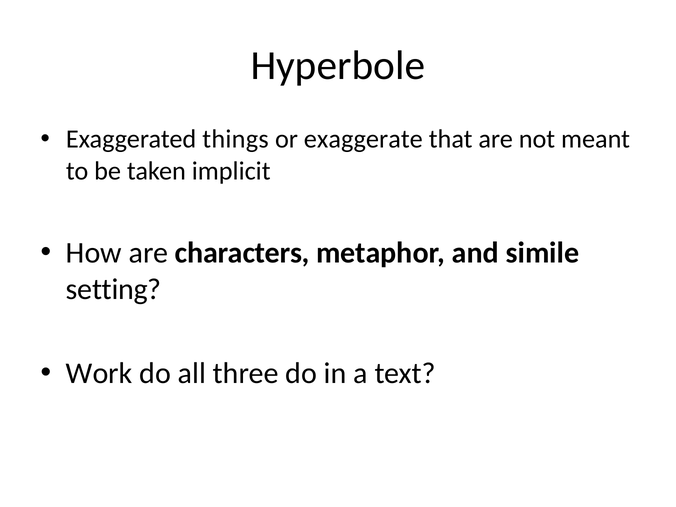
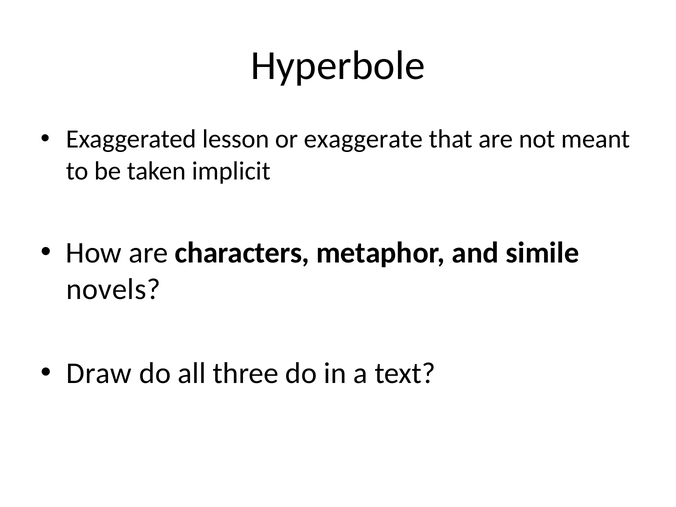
things: things -> lesson (236, 139)
setting: setting -> novels (113, 289)
Work: Work -> Draw (99, 373)
